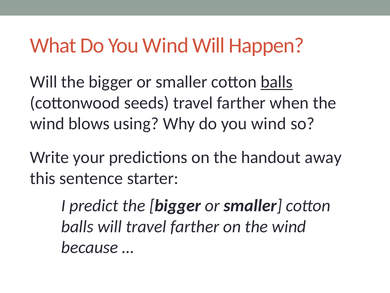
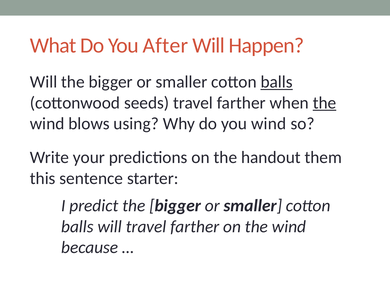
What Do You Wind: Wind -> After (165, 45)
the underline: none -> present (325, 103)
away: away -> them (323, 157)
